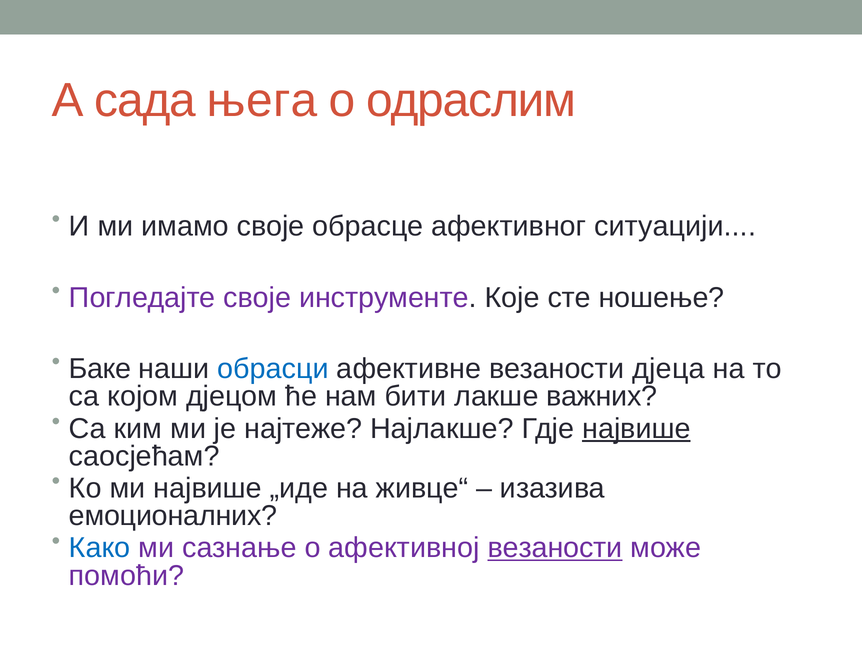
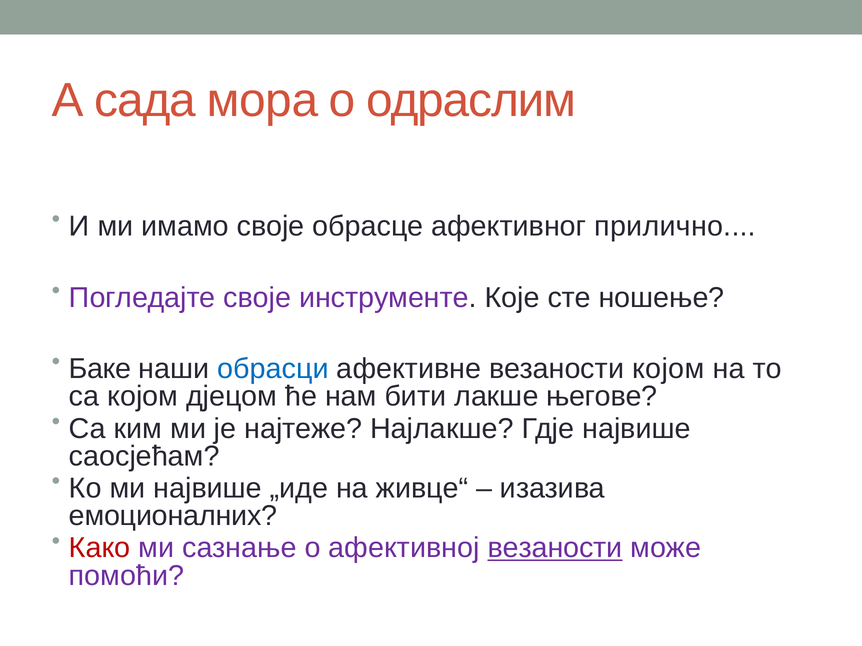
њега: њега -> мора (263, 100)
ситуацији: ситуацији -> прилично (675, 227)
везаности дјеца: дјеца -> којом (668, 369)
важних: важних -> његове (602, 397)
највише underline: present -> none (636, 429)
Како colour: blue -> red (100, 548)
